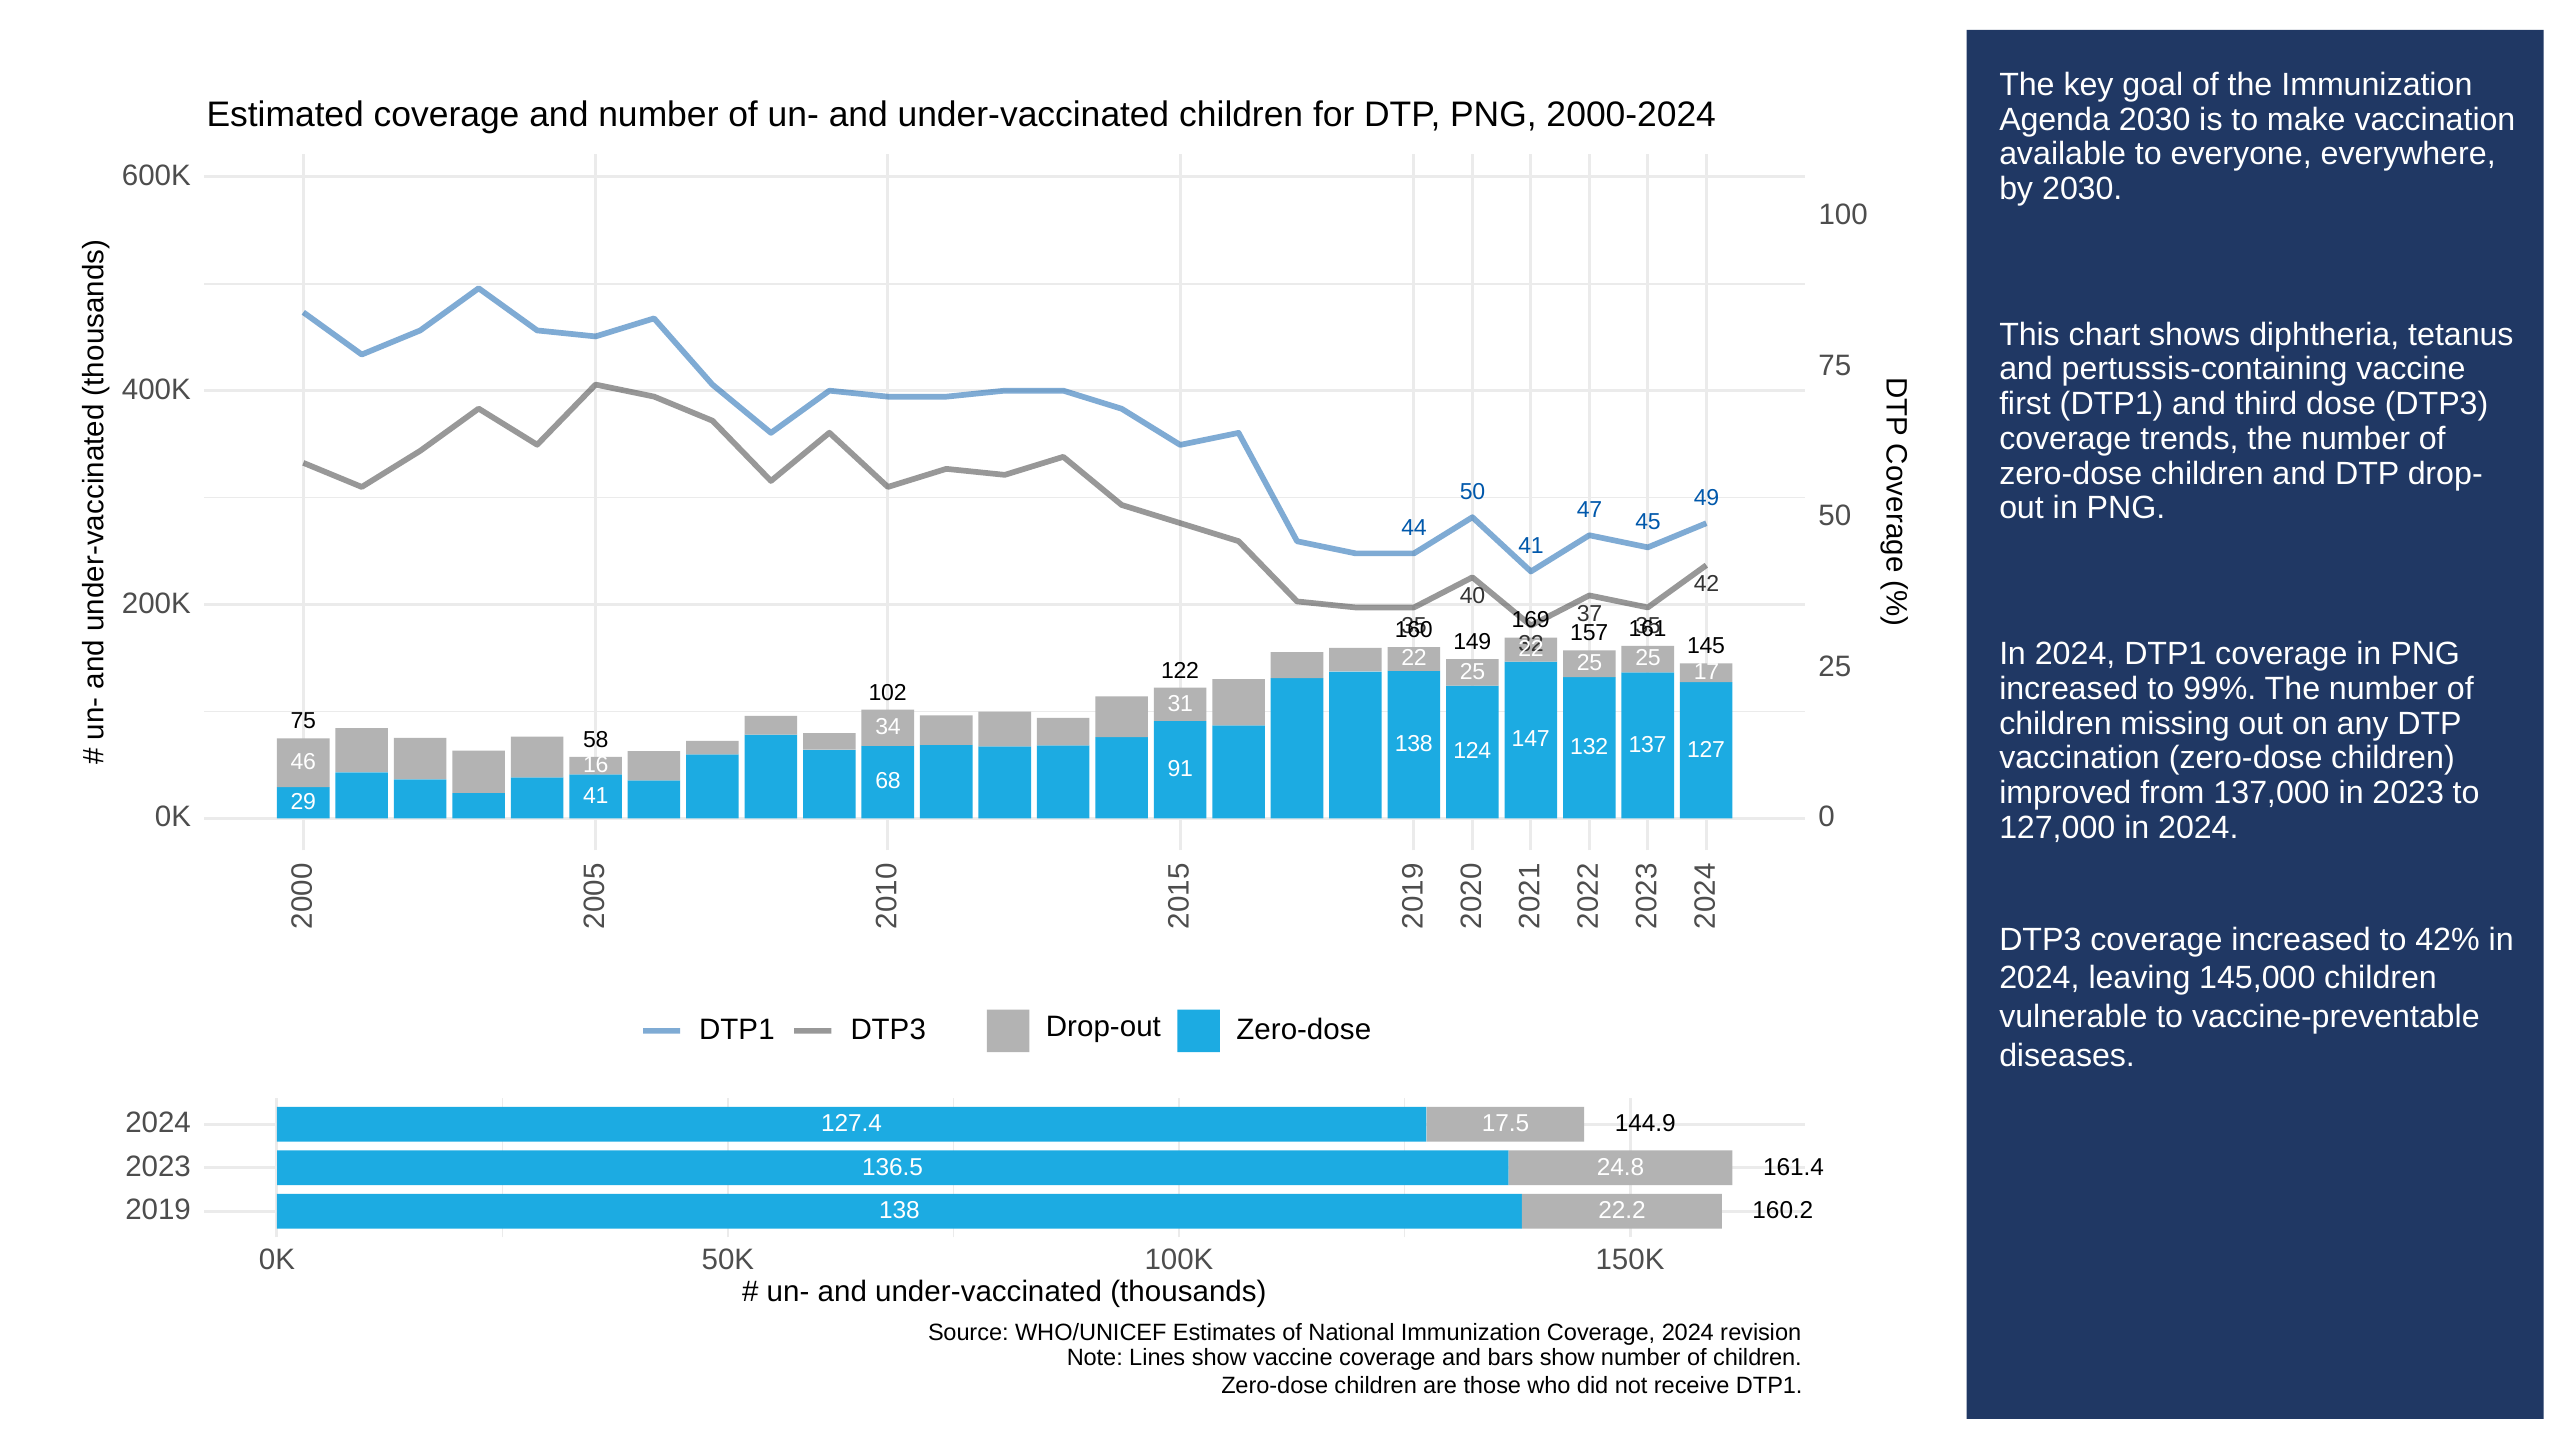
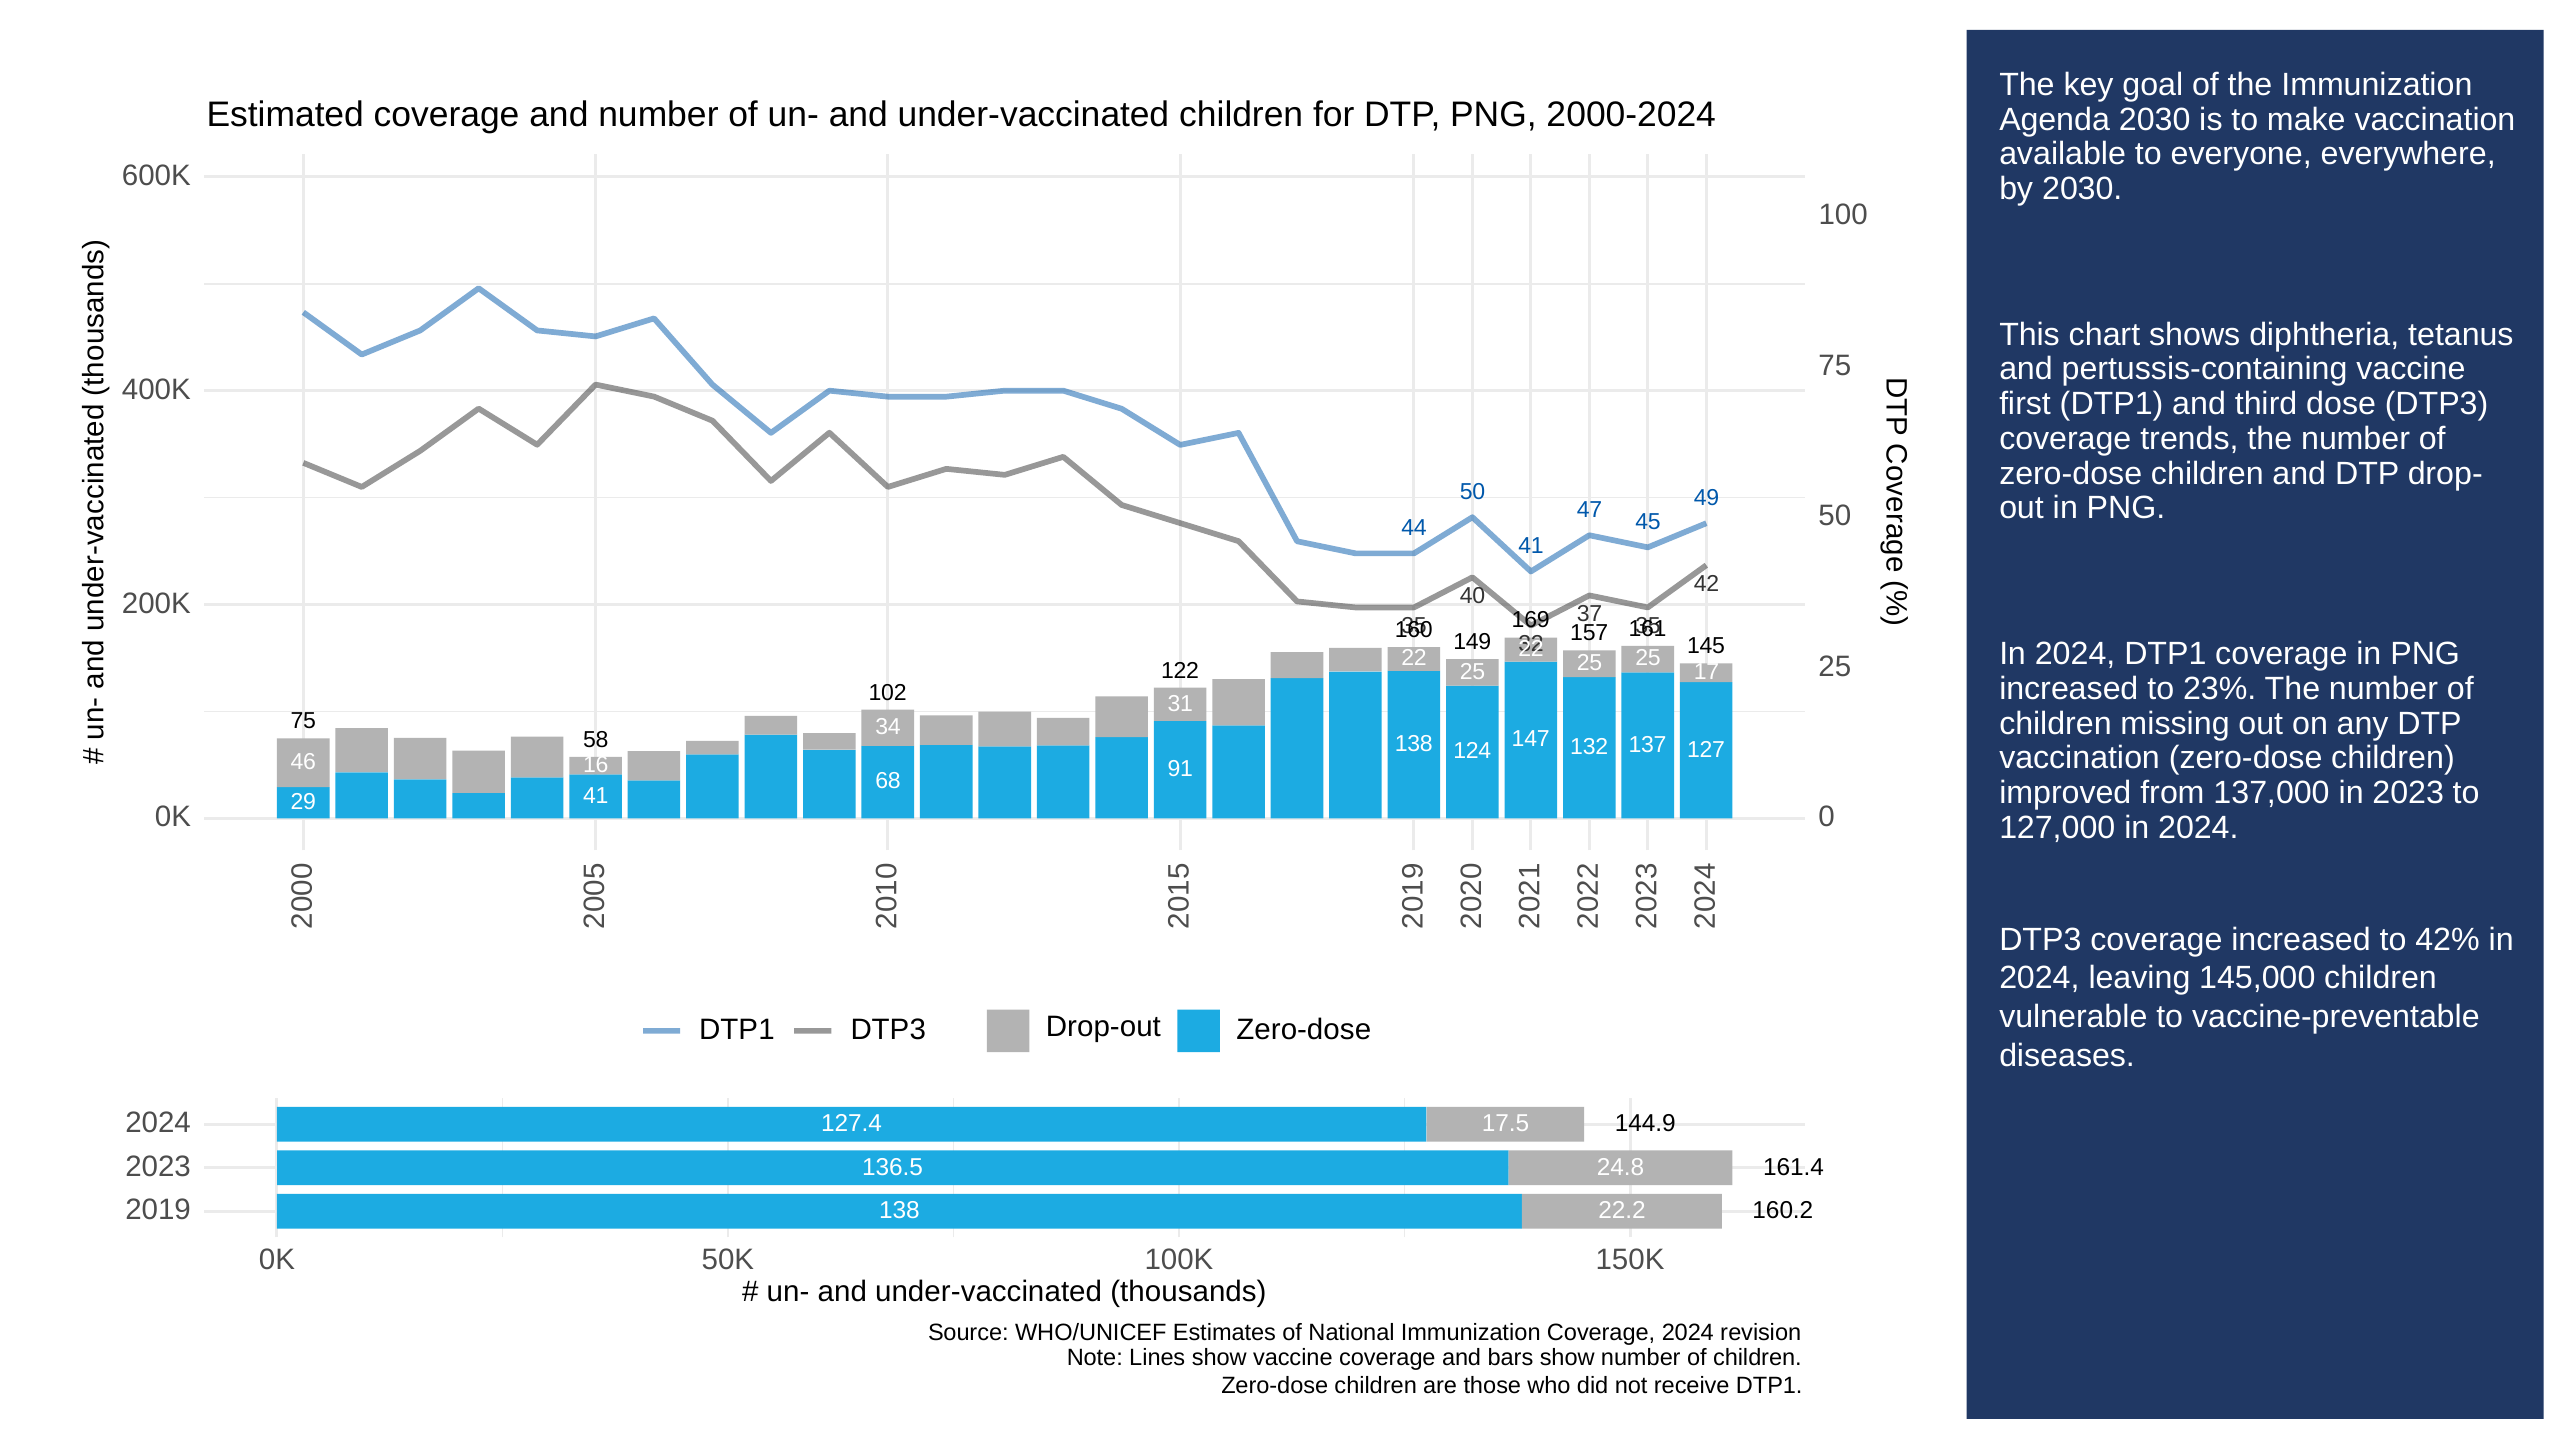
99%: 99% -> 23% (2220, 689)
